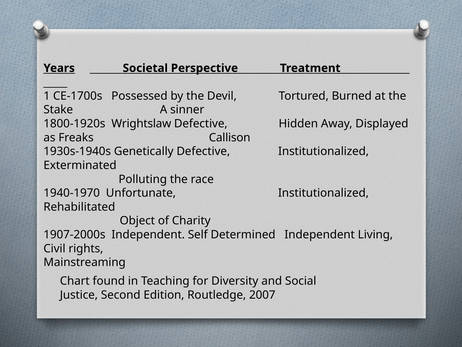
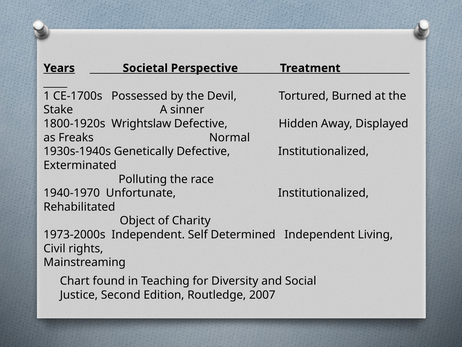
Callison: Callison -> Normal (230, 137)
1907-2000s: 1907-2000s -> 1973-2000s (74, 234)
